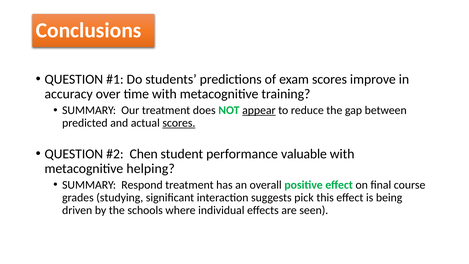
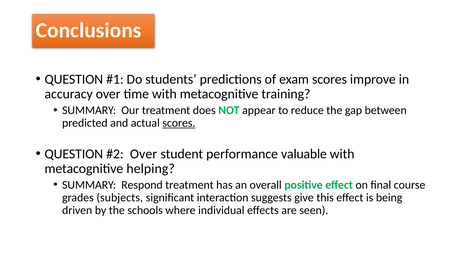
appear underline: present -> none (259, 110)
Chen: Chen -> Over (144, 154)
studying: studying -> subjects (120, 197)
pick: pick -> give (304, 197)
